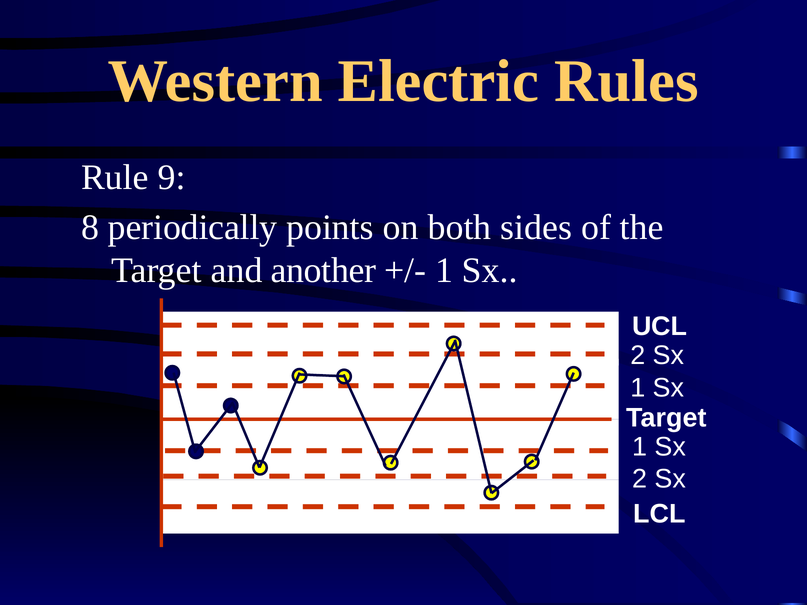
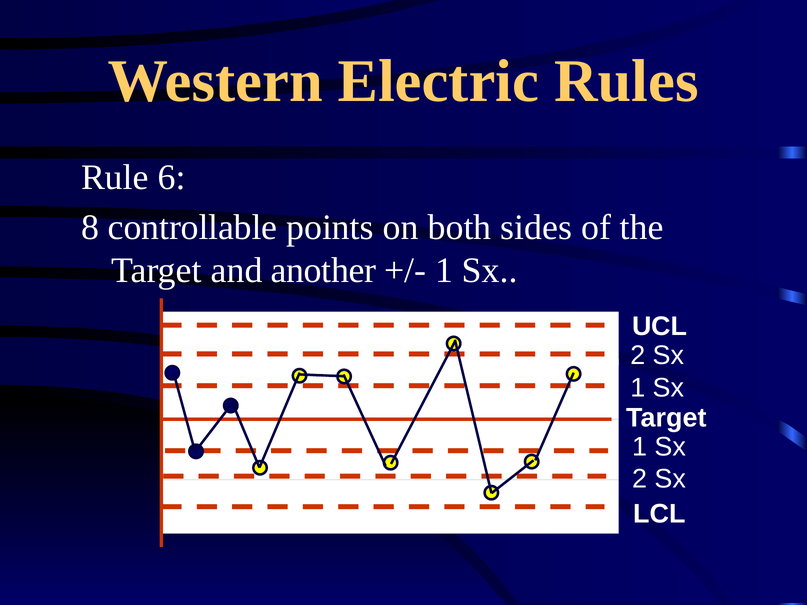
9: 9 -> 6 (172, 177)
periodically: periodically -> controllable (193, 227)
